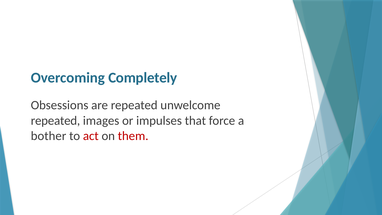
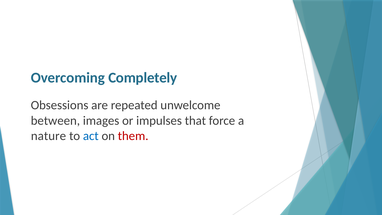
repeated: repeated -> between (55, 120)
bother: bother -> nature (48, 136)
act colour: red -> blue (91, 136)
